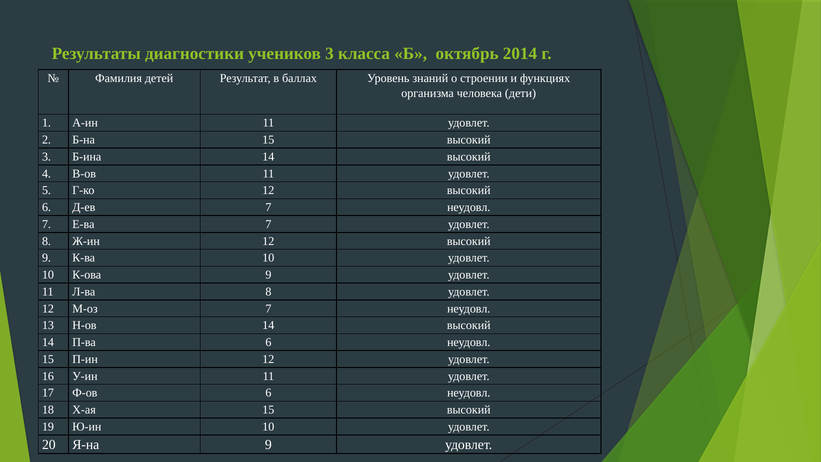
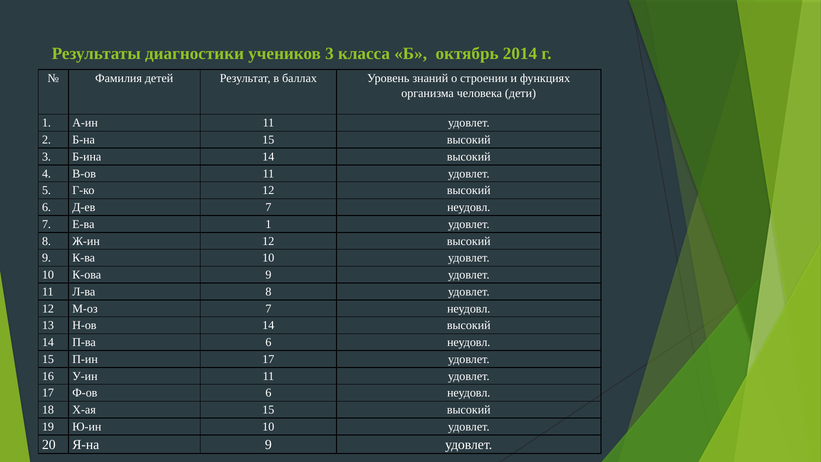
Е-ва 7: 7 -> 1 (268, 224)
П-ин 12: 12 -> 17 (268, 359)
